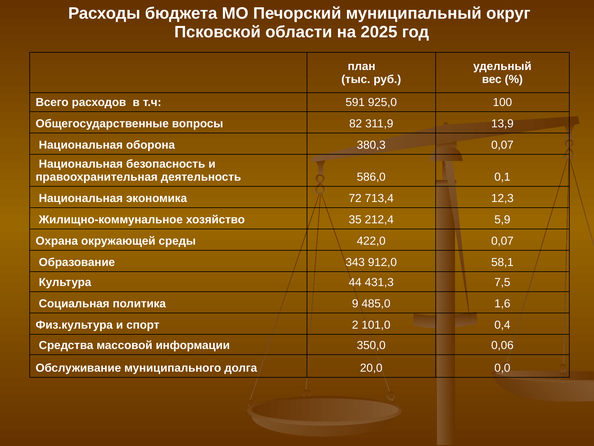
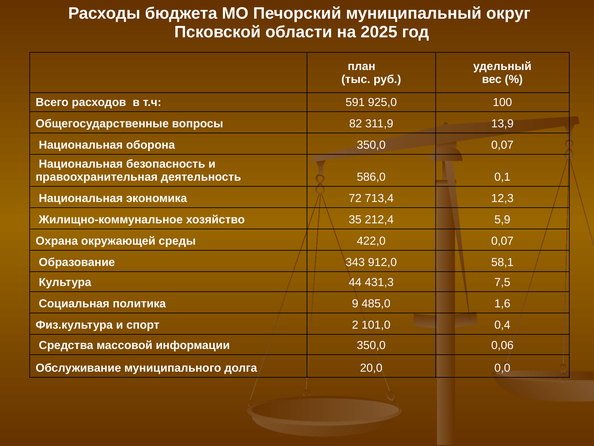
оборона 380,3: 380,3 -> 350,0 (371, 145)
